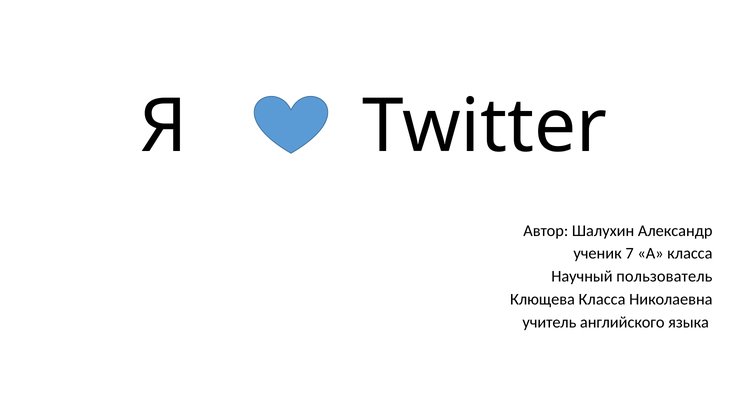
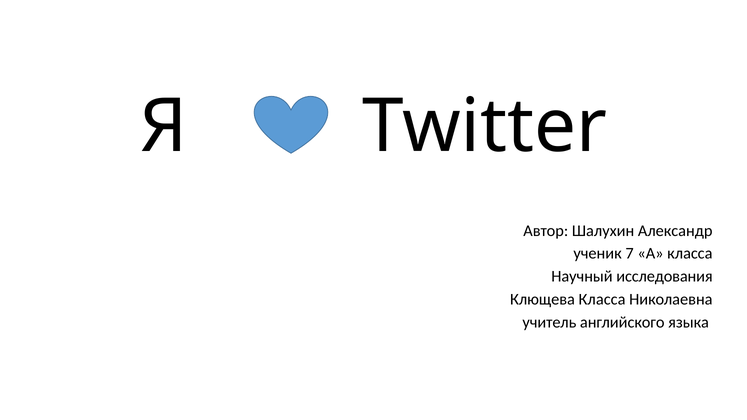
пользователь: пользователь -> исследования (665, 277)
